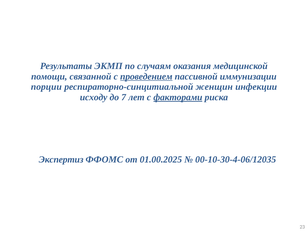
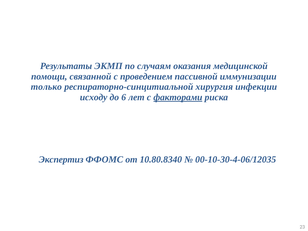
проведением underline: present -> none (146, 76)
порции: порции -> только (46, 87)
женщин: женщин -> хирургия (214, 87)
7: 7 -> 6 (124, 97)
01.00.2025: 01.00.2025 -> 10.80.8340 (161, 160)
